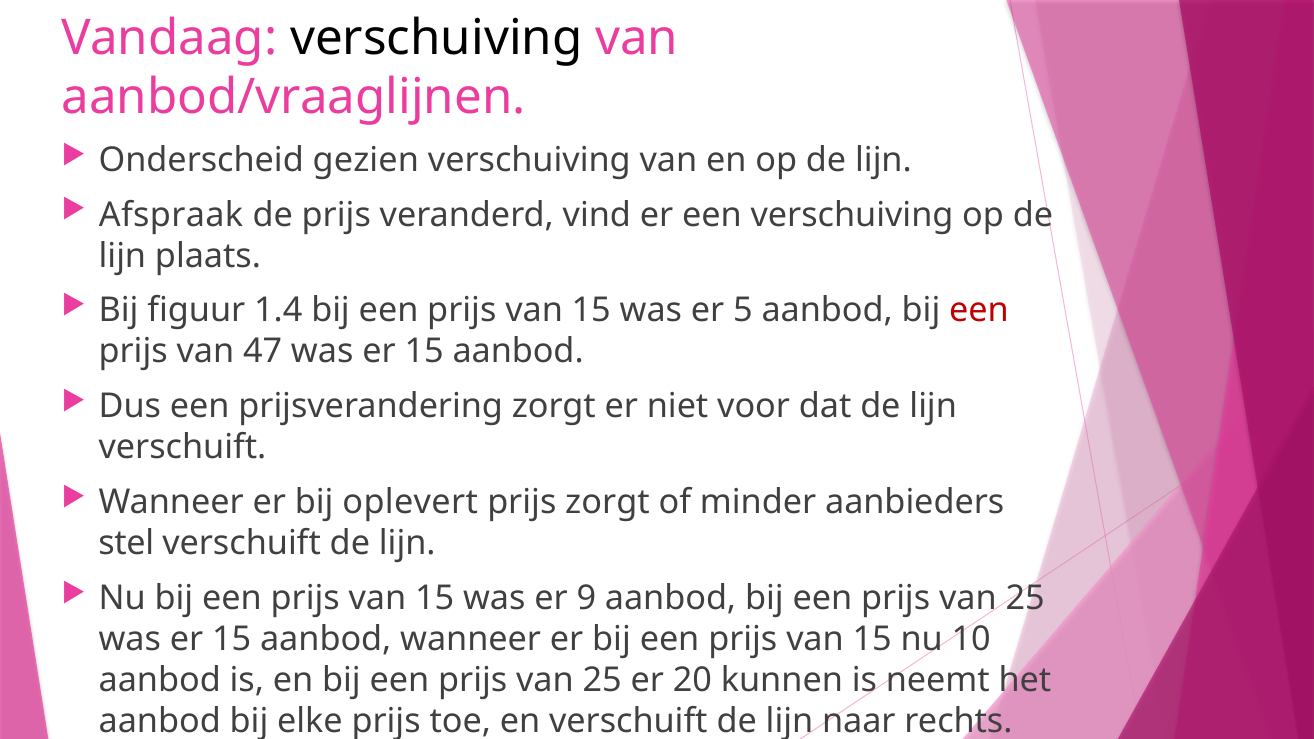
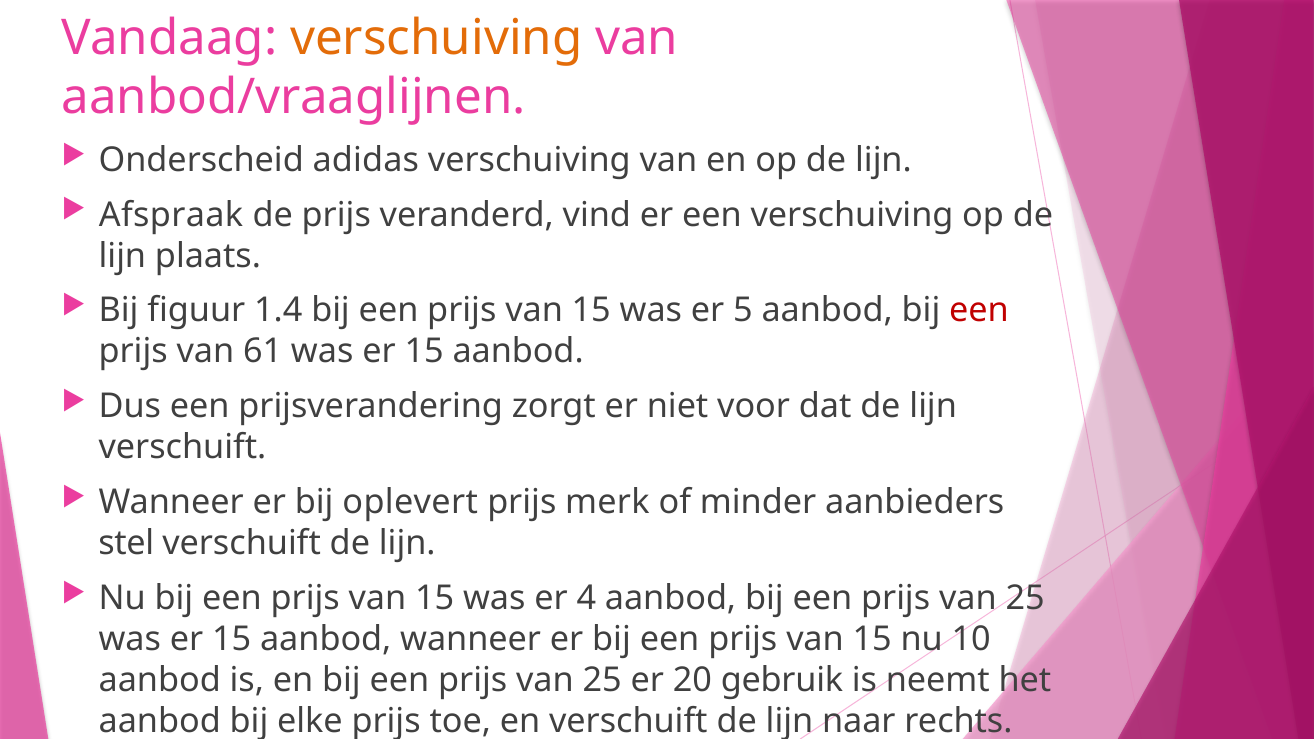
verschuiving colour: black -> orange (436, 38)
gezien: gezien -> adidas (366, 160)
47: 47 -> 61 (263, 352)
prijs zorgt: zorgt -> merk (607, 502)
9: 9 -> 4 (586, 598)
kunnen: kunnen -> gebruik (782, 680)
